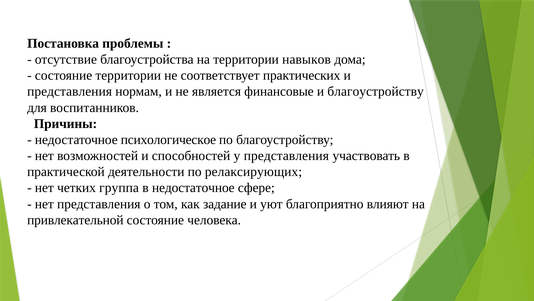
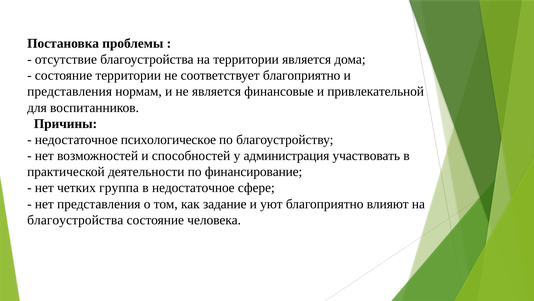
территории навыков: навыков -> является (307, 59)
соответствует практических: практических -> благоприятно (302, 75)
и благоустройству: благоустройству -> привлекательной (376, 91)
у представления: представления -> администрация (286, 155)
релаксирующих: релаксирующих -> финансирование (254, 171)
привлекательной: привлекательной -> благоустройства (75, 220)
